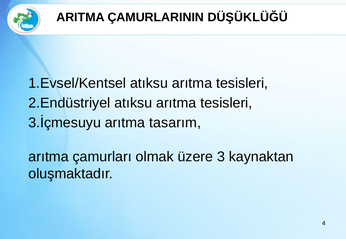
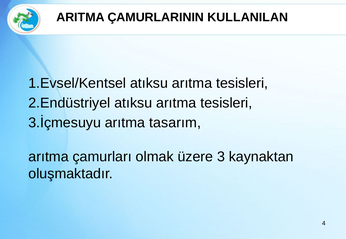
DÜŞÜKLÜĞÜ: DÜŞÜKLÜĞÜ -> KULLANILAN (248, 17)
